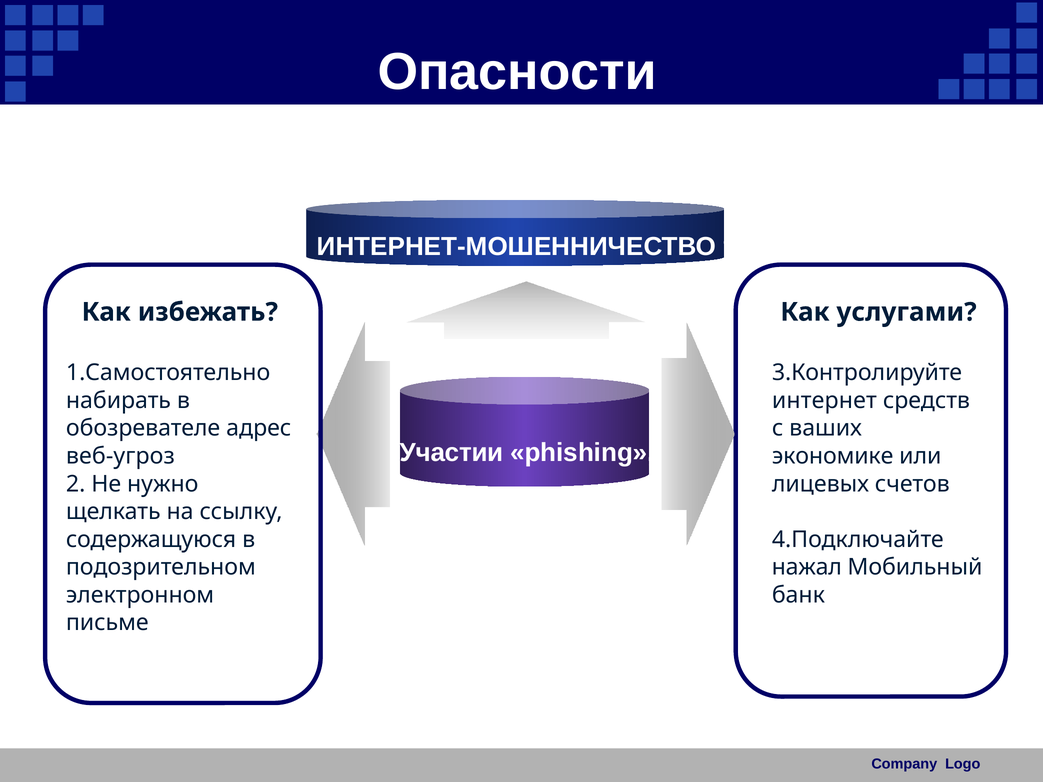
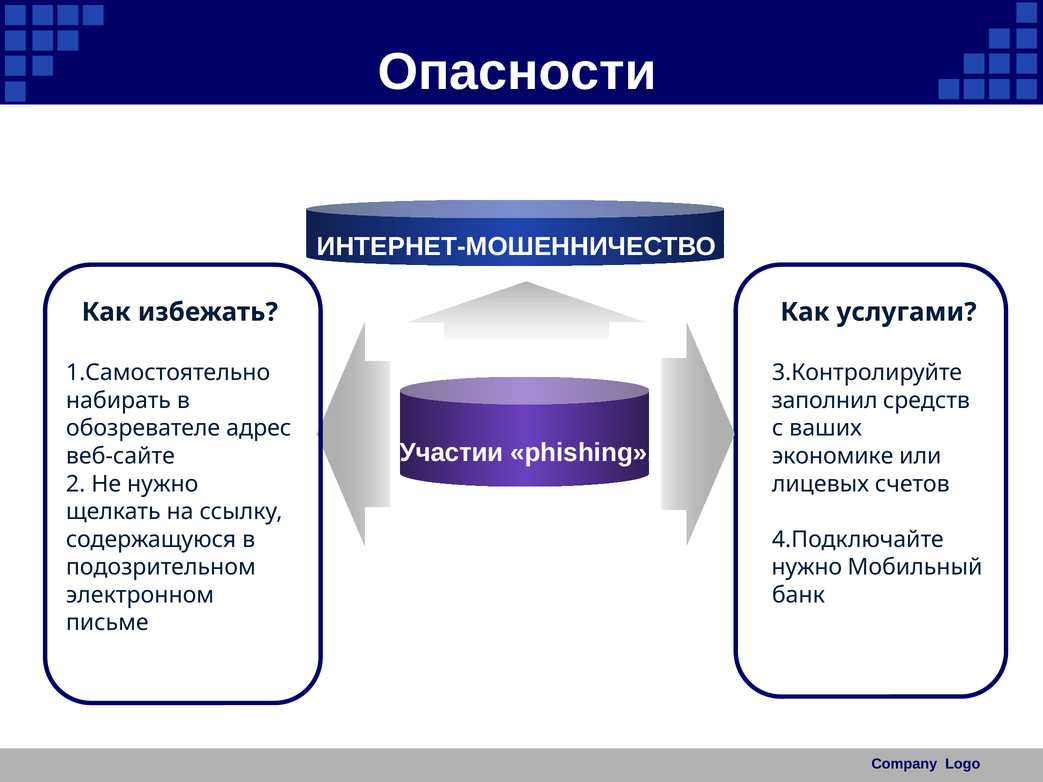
интернет: интернет -> заполнил (825, 401)
веб-угроз: веб-угроз -> веб-сайте (120, 456)
нажал: нажал -> нужно (807, 567)
